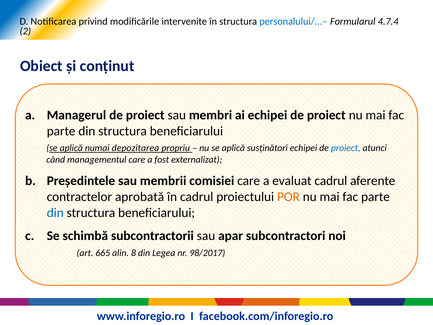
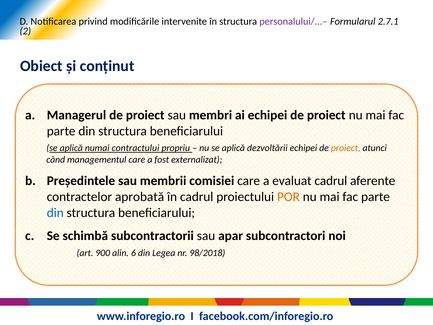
personalului/...– colour: blue -> purple (293, 21)
4.7.4: 4.7.4 -> 2.7.1 (388, 21)
depozitarea: depozitarea -> contractului (135, 148)
susținători: susținători -> dezvoltării (267, 148)
proiect colour: blue -> orange (346, 148)
665: 665 -> 900 (103, 253)
8: 8 -> 6 (133, 253)
98/2017: 98/2017 -> 98/2018 (207, 253)
